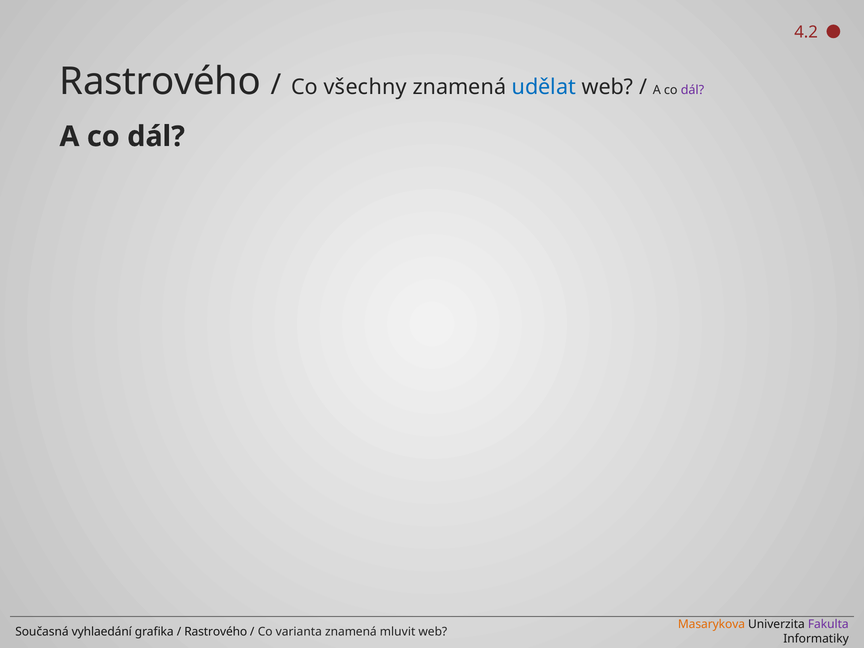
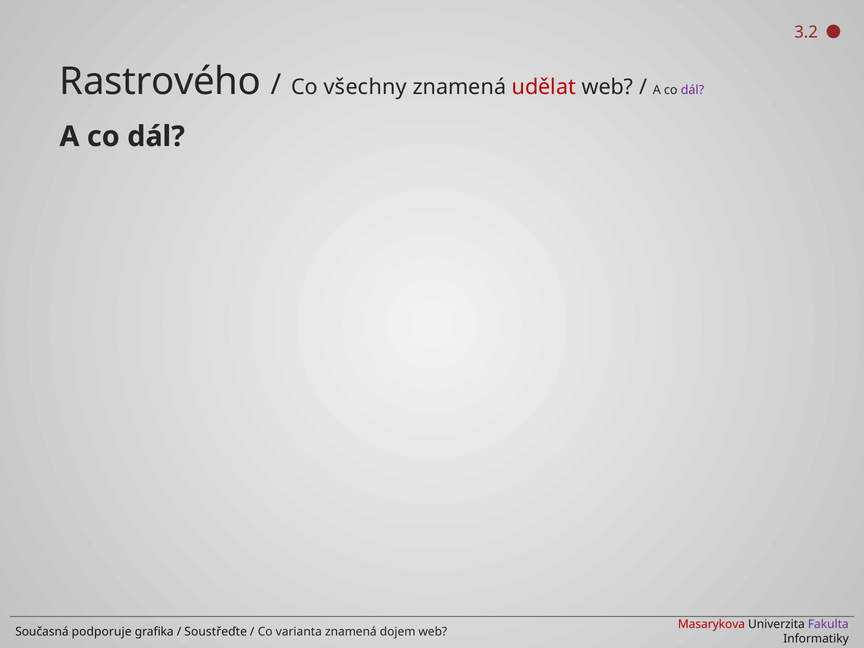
4.2: 4.2 -> 3.2 (806, 32)
udělat colour: blue -> red (544, 87)
Masarykova colour: orange -> red (711, 624)
vyhlaedání: vyhlaedání -> podporuje (102, 632)
Rastrového: Rastrového -> Soustřeďte (216, 632)
mluvit: mluvit -> dojem (398, 632)
